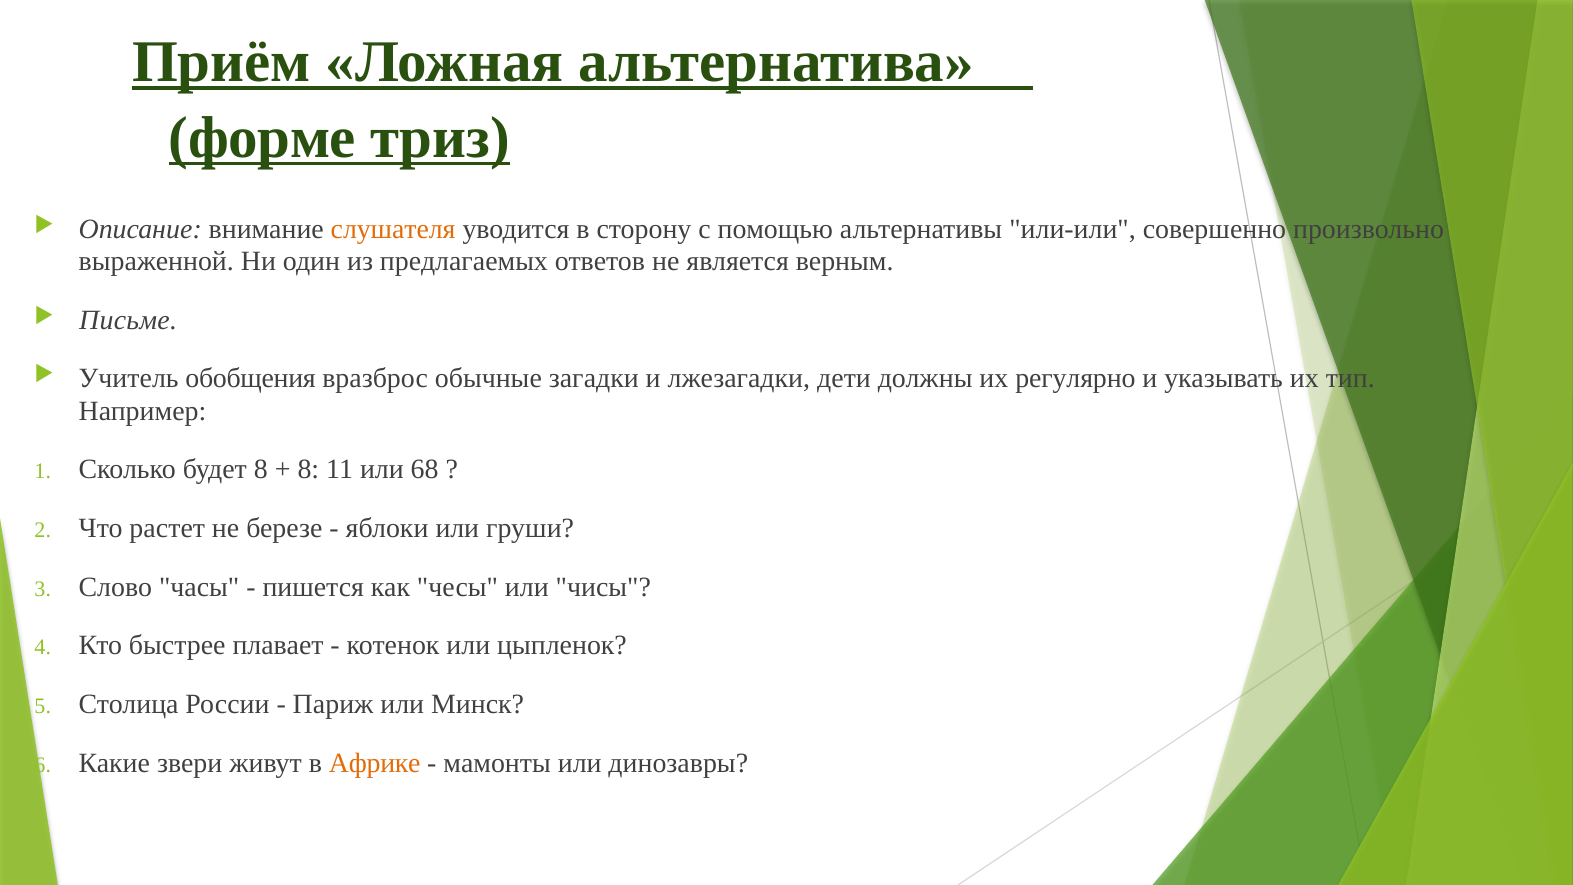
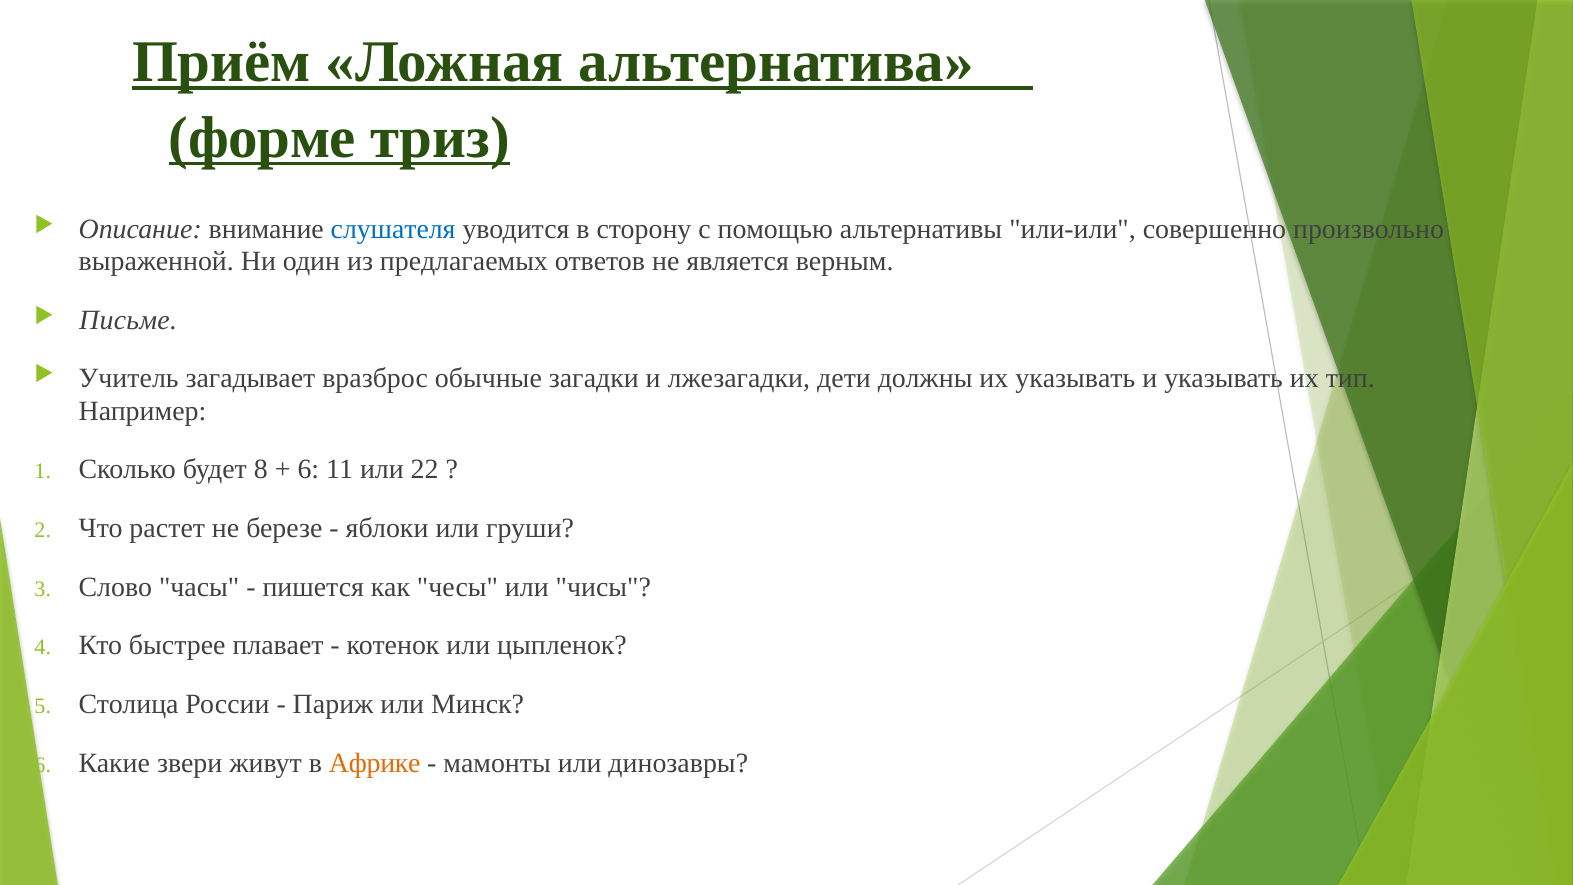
слушателя colour: orange -> blue (393, 229)
обобщения: обобщения -> загадывает (250, 379)
их регулярно: регулярно -> указывать (1075, 379)
8: 8 -> 6 (308, 469)
68: 68 -> 22 (425, 469)
